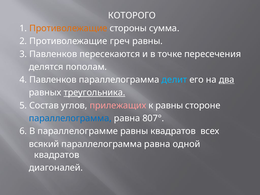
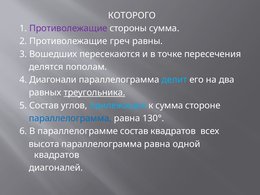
Противолежащие colour: orange -> purple (68, 28)
3 Павленков: Павленков -> Вошедших (53, 54)
4 Павленков: Павленков -> Диагонали (53, 80)
два underline: present -> none (227, 80)
прилежащих colour: pink -> light blue (118, 105)
к равны: равны -> сумма (169, 105)
807°: 807° -> 130° (153, 118)
параллелограмме равны: равны -> состав (134, 131)
всякий: всякий -> высота (44, 144)
